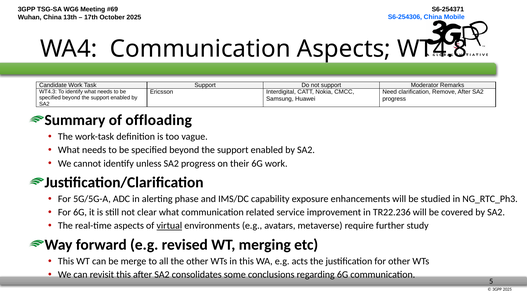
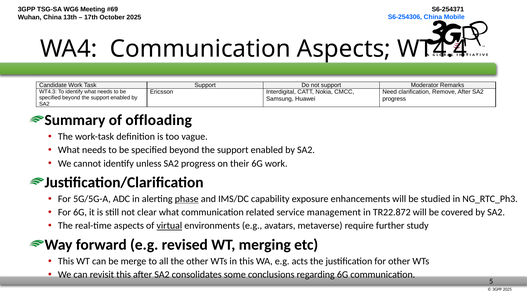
WT4.8: WT4.8 -> WT4.4 (432, 49)
phase underline: none -> present (187, 199)
improvement: improvement -> management (334, 213)
TR22.236: TR22.236 -> TR22.872 (392, 213)
